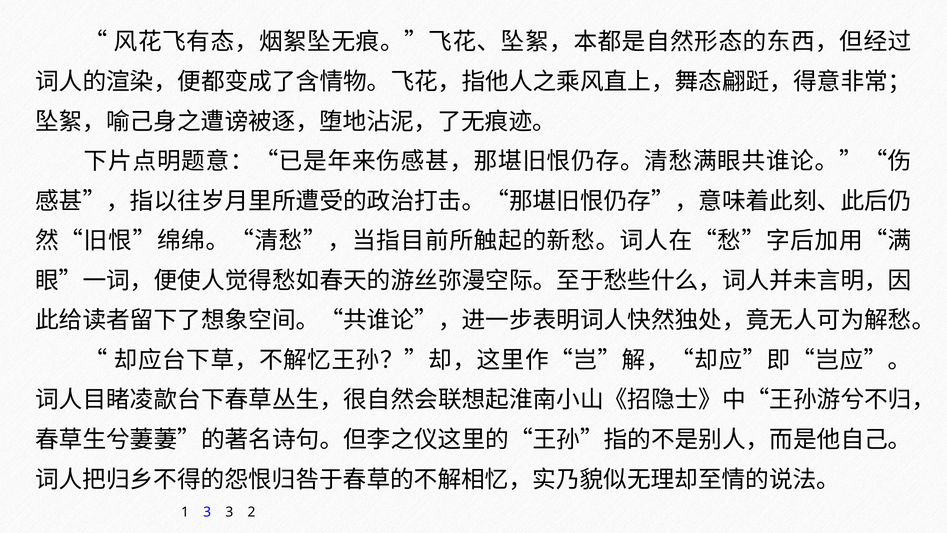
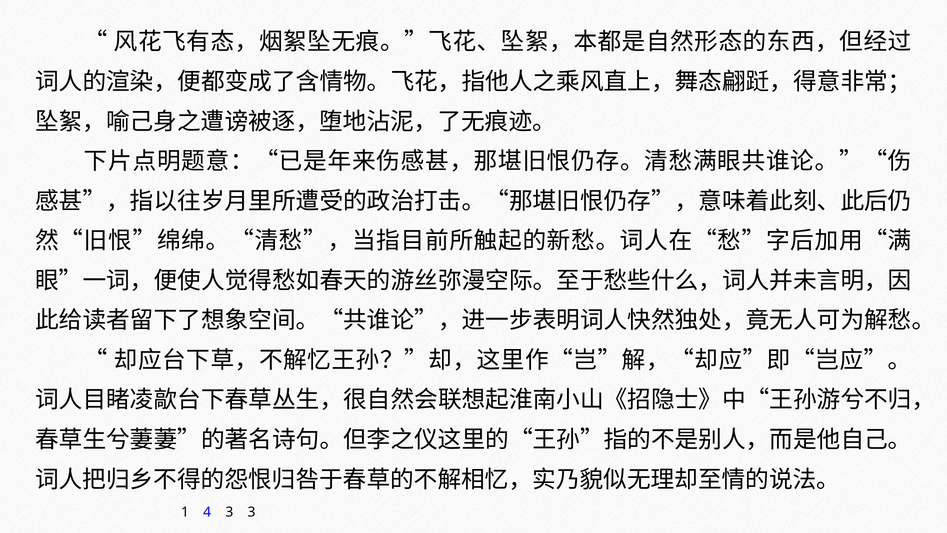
1 3: 3 -> 4 (207, 512)
3 2: 2 -> 3 (251, 512)
